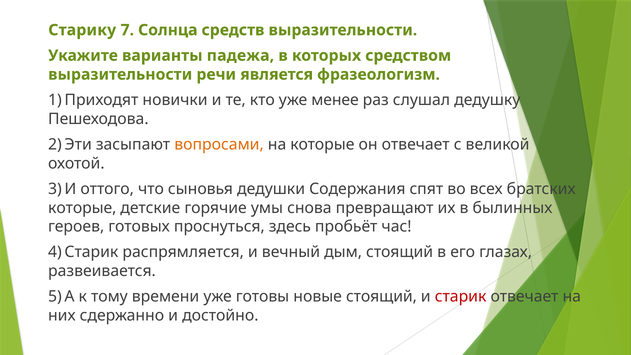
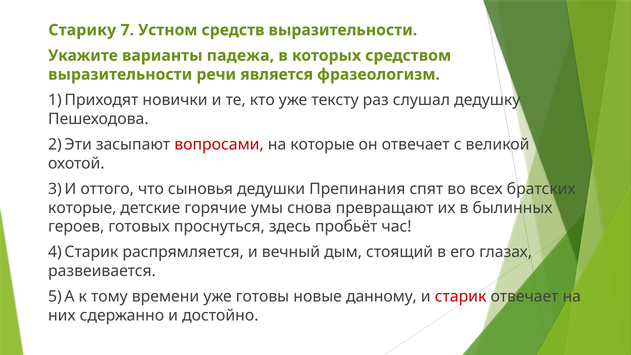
Солнца: Солнца -> Устном (168, 30)
менее: менее -> тексту (335, 100)
вопросами colour: orange -> red (219, 144)
Содержания: Содержания -> Препинания (357, 189)
новые стоящий: стоящий -> данному (381, 297)
